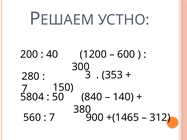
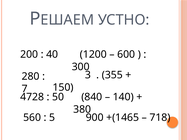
353: 353 -> 355 (112, 75)
5804: 5804 -> 4728 (32, 97)
7: 7 -> 5 (52, 118)
312: 312 -> 718 (160, 118)
